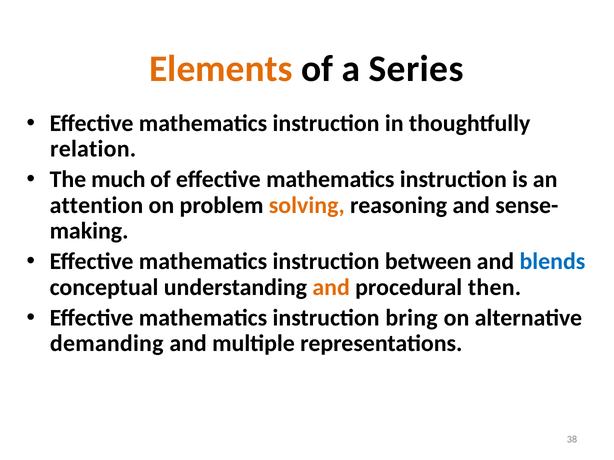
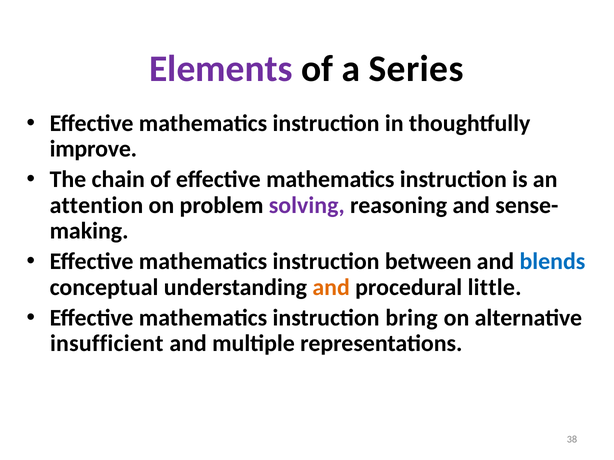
Elements colour: orange -> purple (221, 69)
relation: relation -> improve (93, 149)
much: much -> chain (118, 180)
solving colour: orange -> purple (307, 205)
then: then -> little (495, 288)
demanding: demanding -> insufficient (107, 344)
